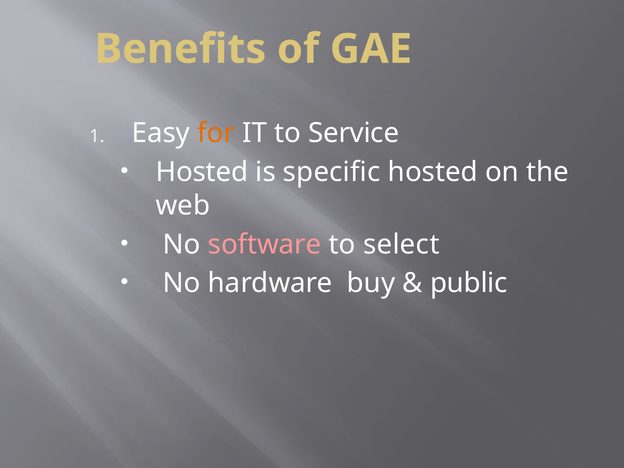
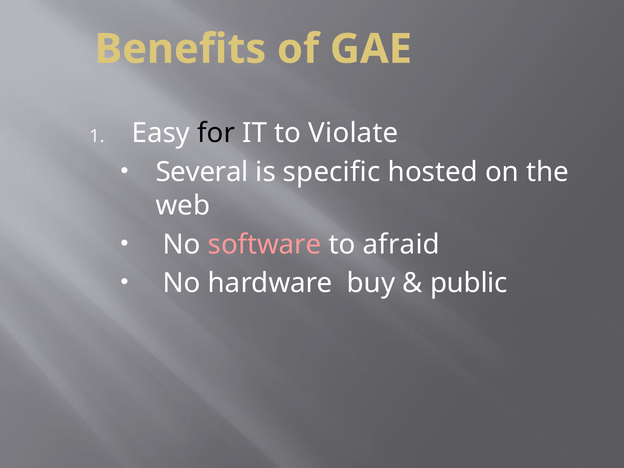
for colour: orange -> black (216, 133)
Service: Service -> Violate (353, 133)
Hosted: Hosted -> Several (202, 172)
select: select -> afraid (401, 244)
